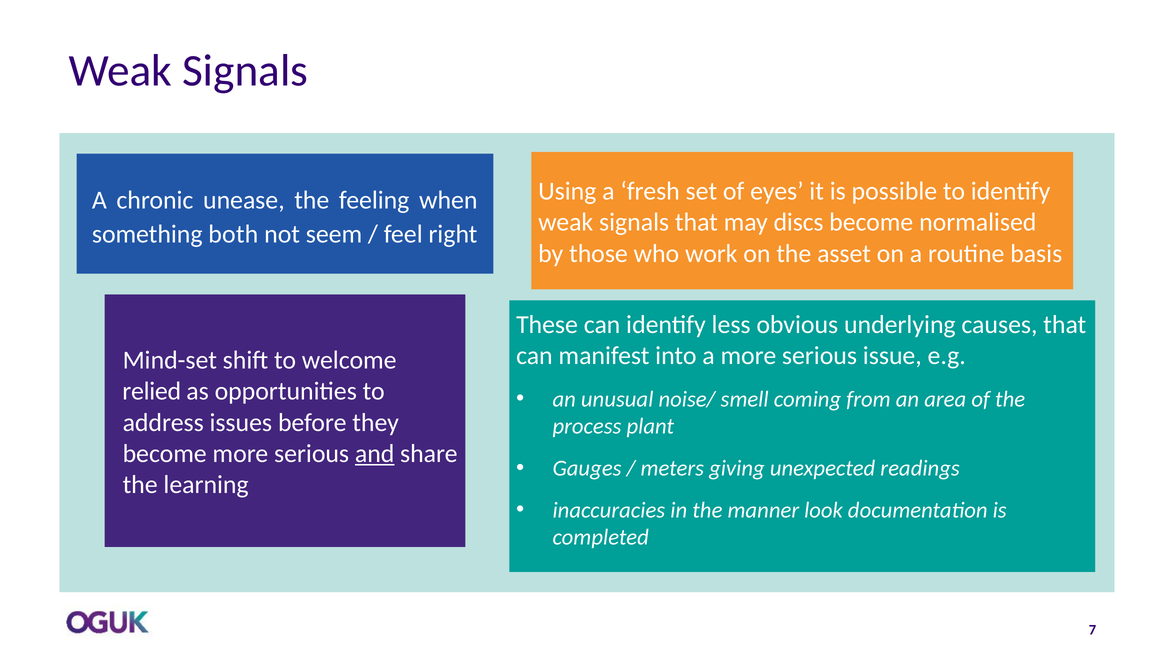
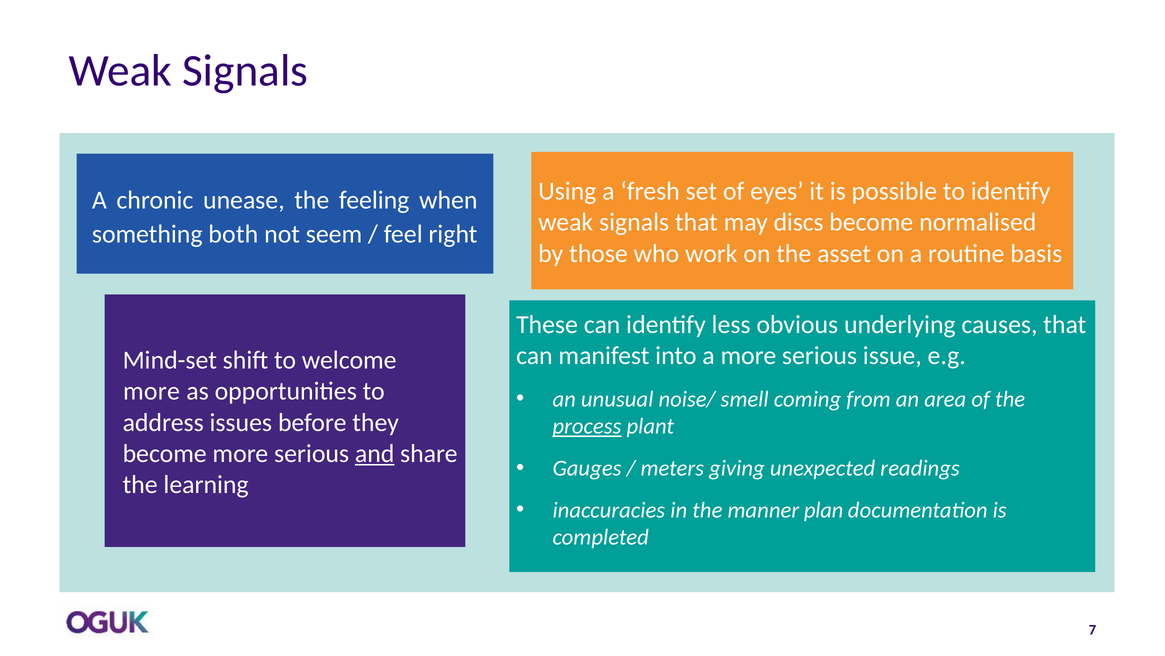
relied: relied -> more (151, 391)
process underline: none -> present (587, 426)
look: look -> plan (824, 510)
